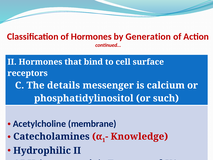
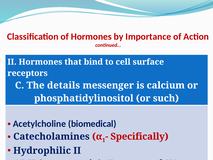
Generation: Generation -> Importance (148, 37)
membrane: membrane -> biomedical (92, 124)
Knowledge: Knowledge -> Specifically (139, 136)
